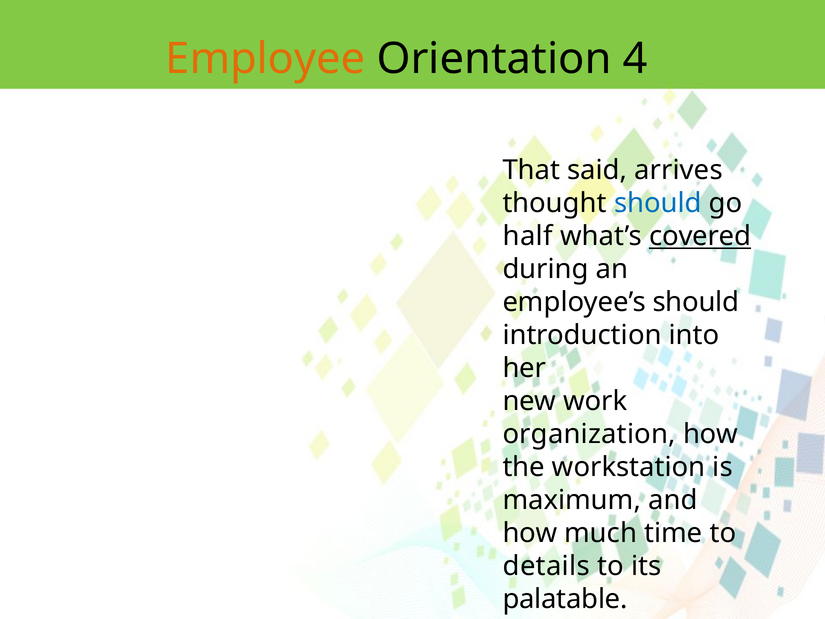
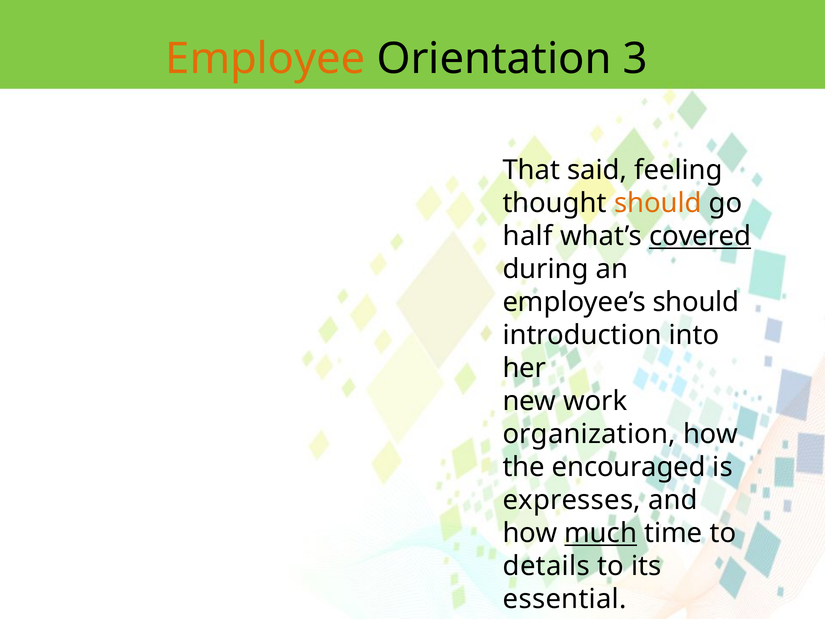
4: 4 -> 3 (635, 59)
arrives: arrives -> feeling (679, 170)
should colour: blue -> orange (658, 203)
workstation: workstation -> encouraged (629, 467)
maximum: maximum -> expresses (572, 500)
much underline: none -> present (601, 533)
palatable: palatable -> essential (565, 599)
